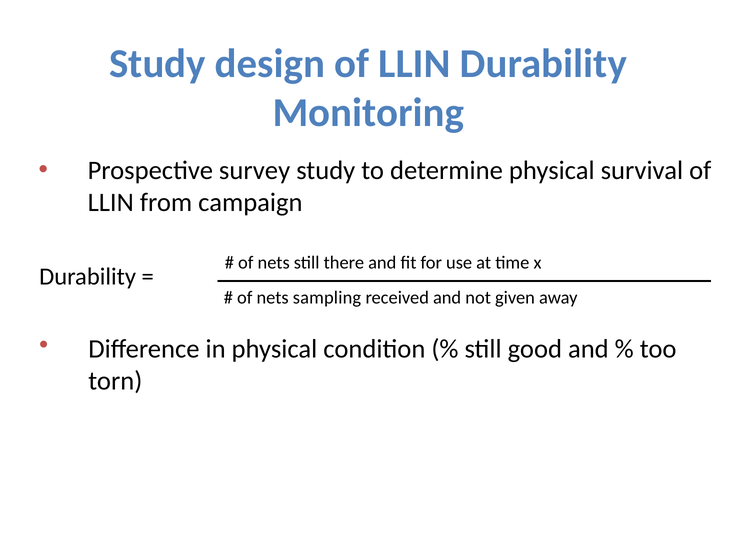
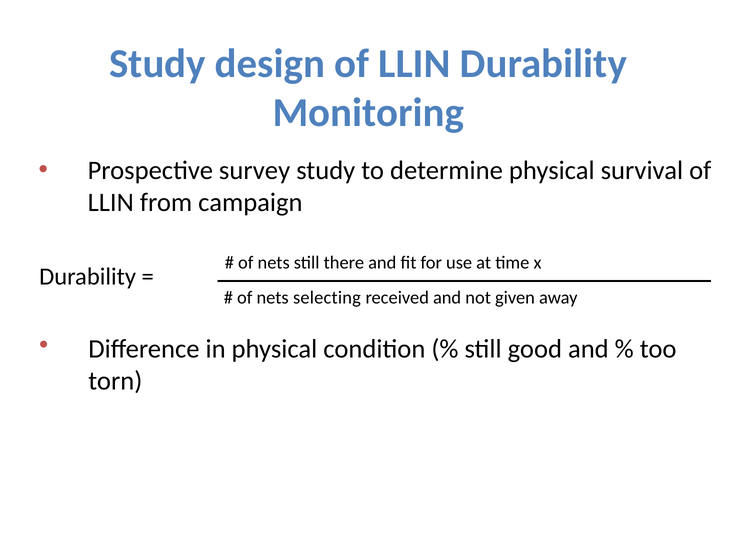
sampling: sampling -> selecting (327, 297)
